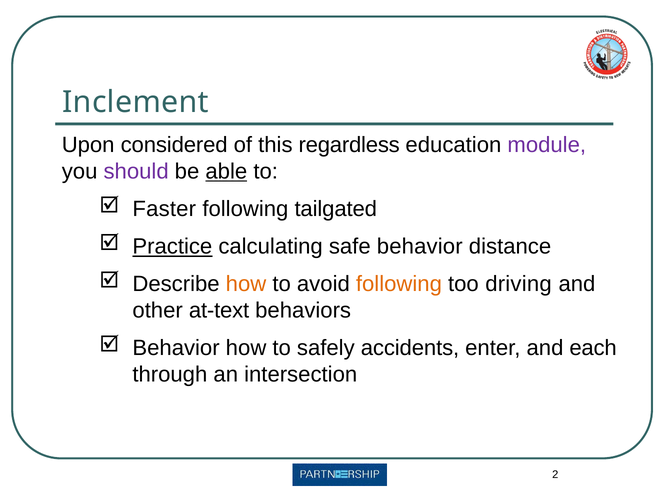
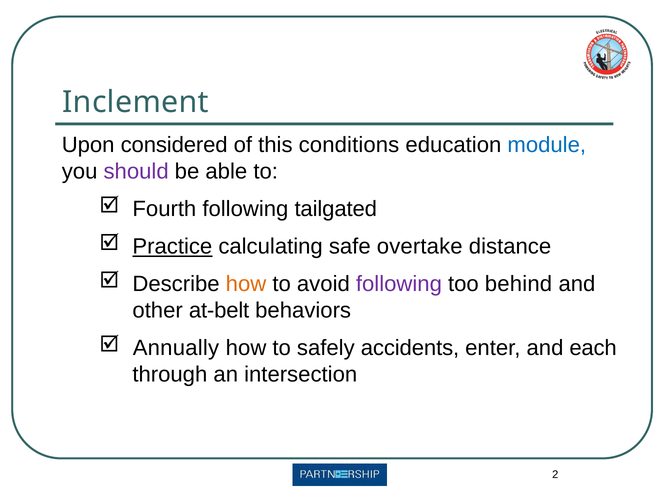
regardless: regardless -> conditions (349, 145)
module colour: purple -> blue (547, 145)
able underline: present -> none (226, 172)
Faster: Faster -> Fourth (164, 209)
safe behavior: behavior -> overtake (420, 247)
following colour: orange -> purple (399, 284)
driving: driving -> behind (518, 284)
at-text: at-text -> at-belt (219, 311)
Behavior: Behavior -> Annually (176, 348)
